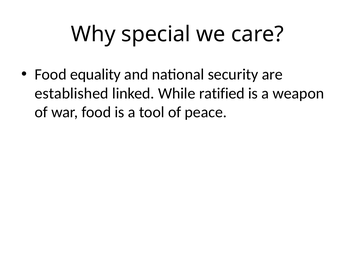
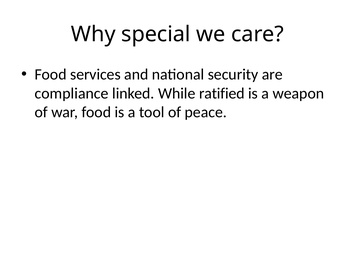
equality: equality -> services (95, 74)
established: established -> compliance (72, 93)
